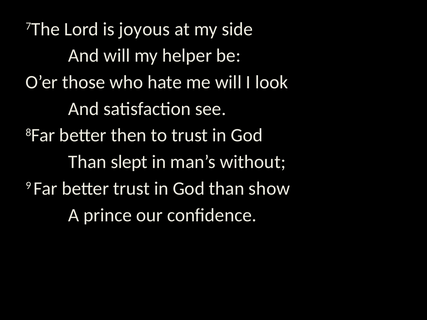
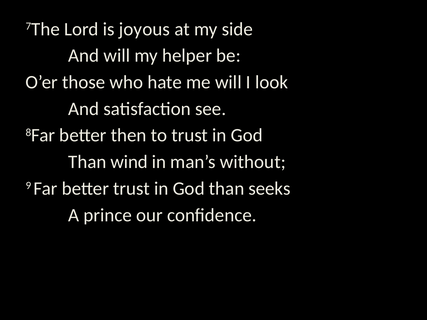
slept: slept -> wind (129, 162)
show: show -> seeks (270, 189)
